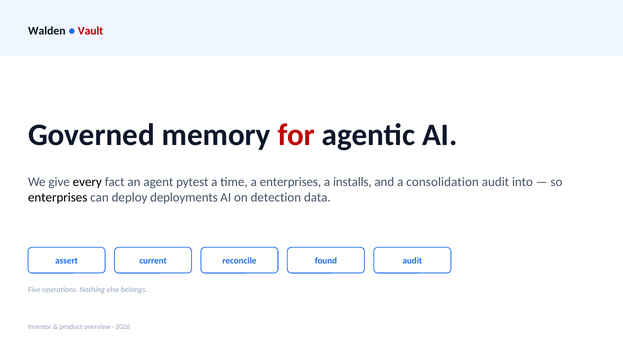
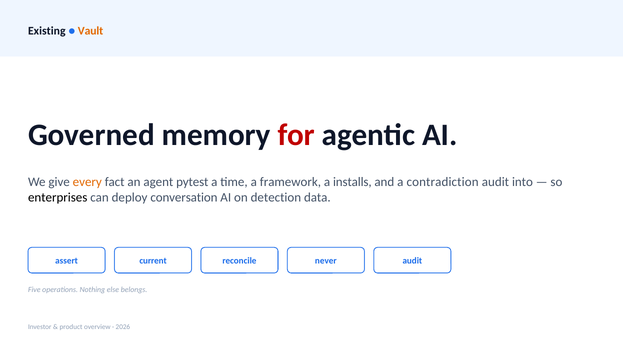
Walden: Walden -> Existing (47, 31)
Vault colour: red -> orange (91, 31)
every colour: black -> orange (87, 182)
a enterprises: enterprises -> framework (290, 182)
consolidation: consolidation -> contradiction (443, 182)
deployments: deployments -> conversation (184, 198)
found: found -> never (326, 261)
